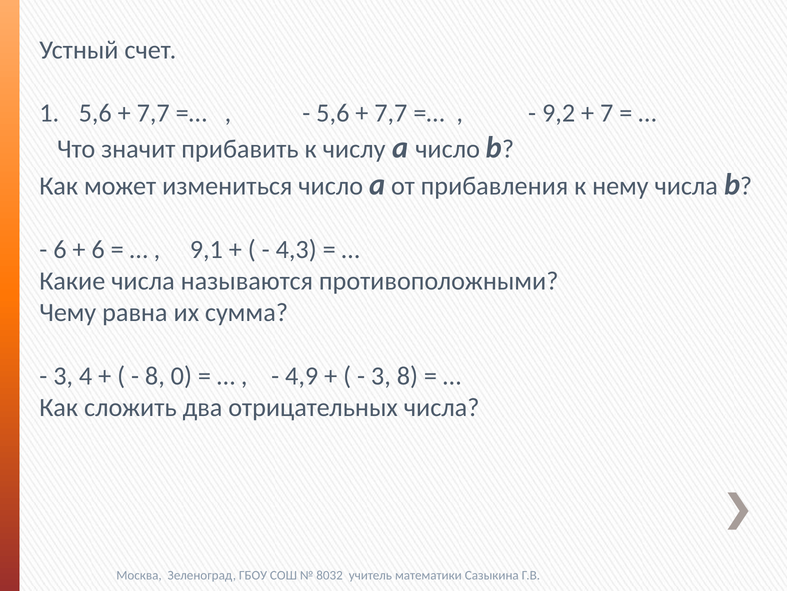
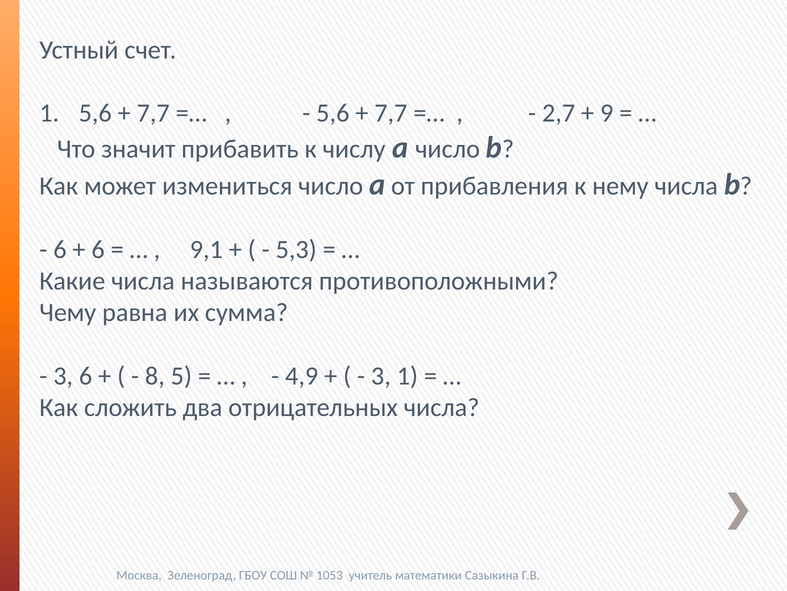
9,2: 9,2 -> 2,7 (559, 113)
7: 7 -> 9 (607, 113)
4,3: 4,3 -> 5,3 (296, 249)
3 4: 4 -> 6 (86, 375)
0: 0 -> 5 (181, 375)
3 8: 8 -> 1 (407, 375)
8032: 8032 -> 1053 (330, 575)
